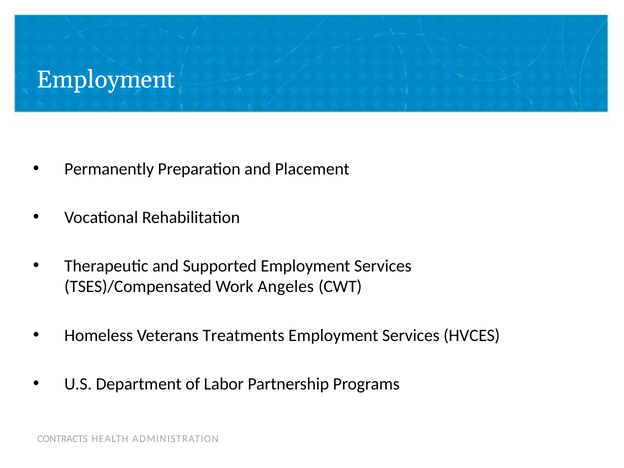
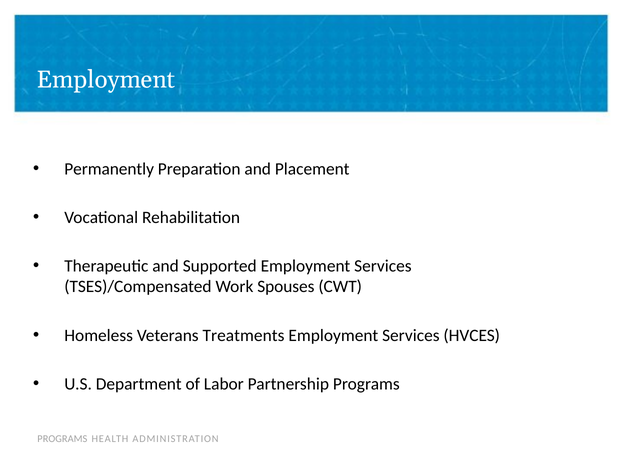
Angeles: Angeles -> Spouses (286, 287)
CONTRACTS: CONTRACTS -> PROGRAMS (62, 439)
